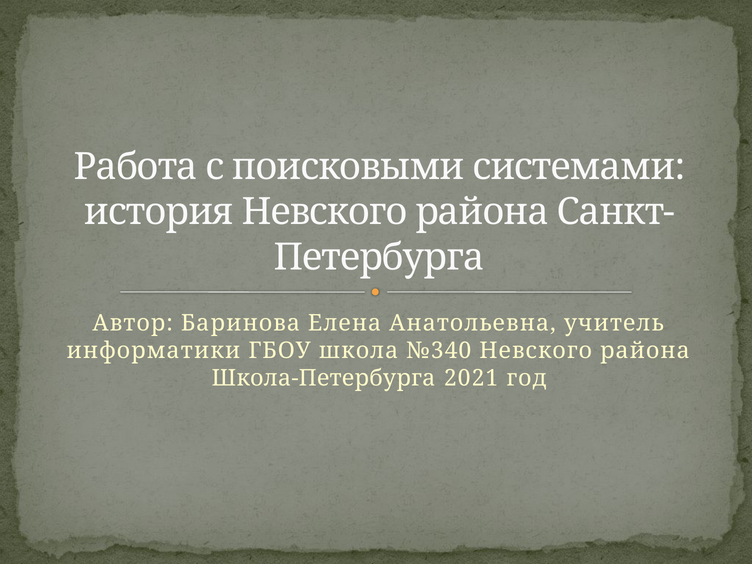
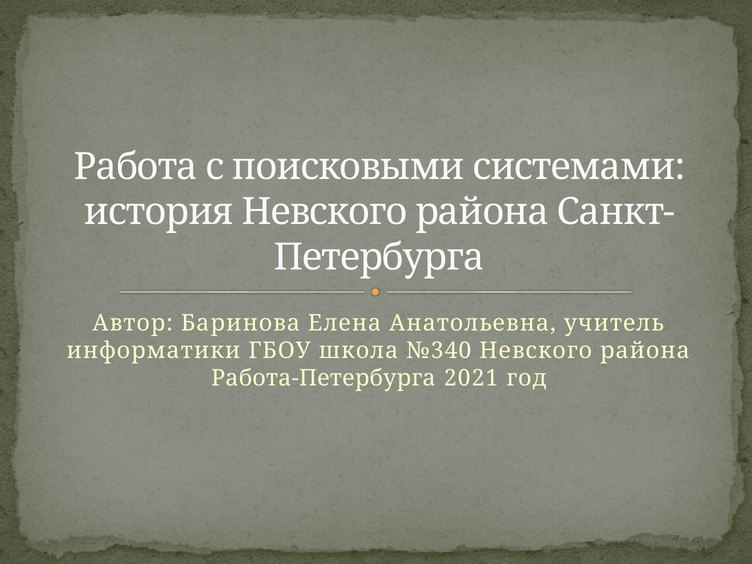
Школа-Петербурга: Школа-Петербурга -> Работа-Петербурга (323, 378)
